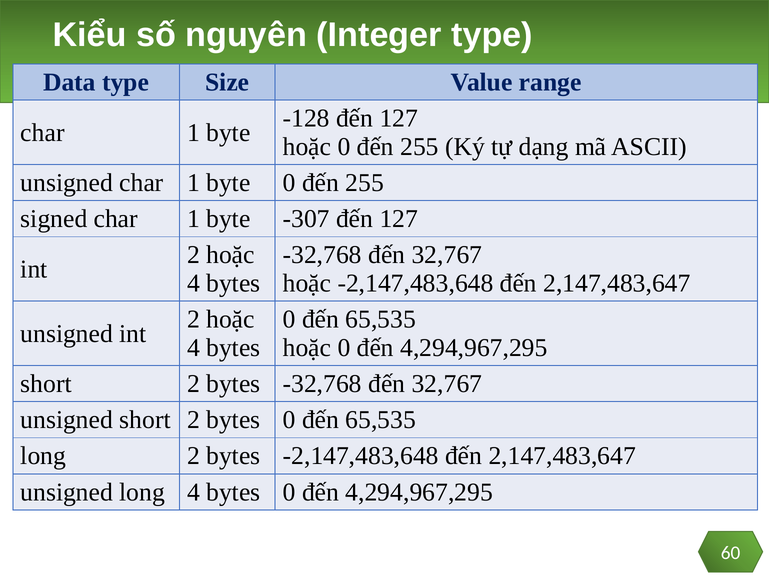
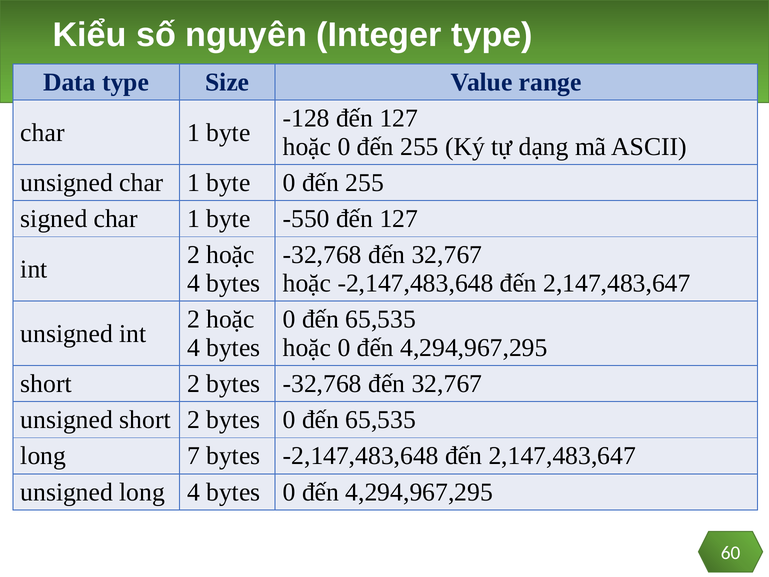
-307: -307 -> -550 (306, 219)
long 2: 2 -> 7 (194, 456)
